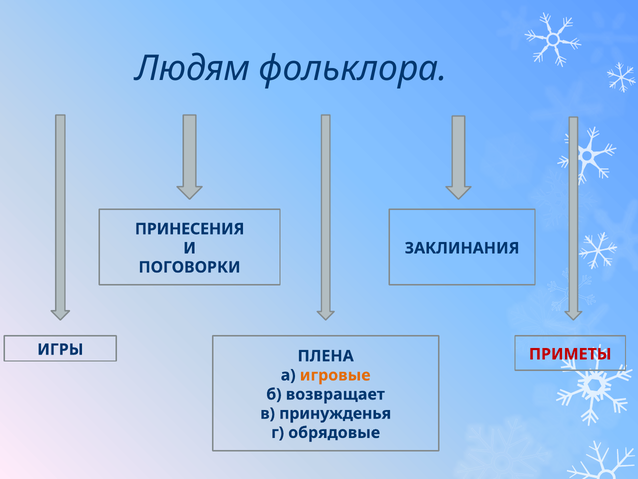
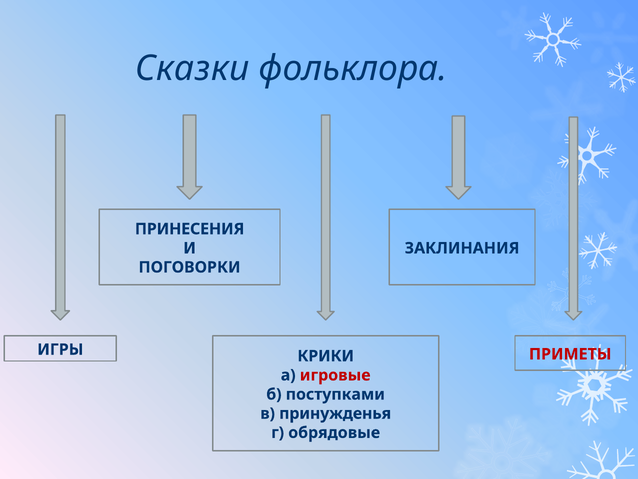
Людям: Людям -> Сказки (192, 68)
ПЛЕНА: ПЛЕНА -> КРИКИ (326, 356)
игровые colour: orange -> red (335, 375)
возвращает: возвращает -> поступками (335, 394)
